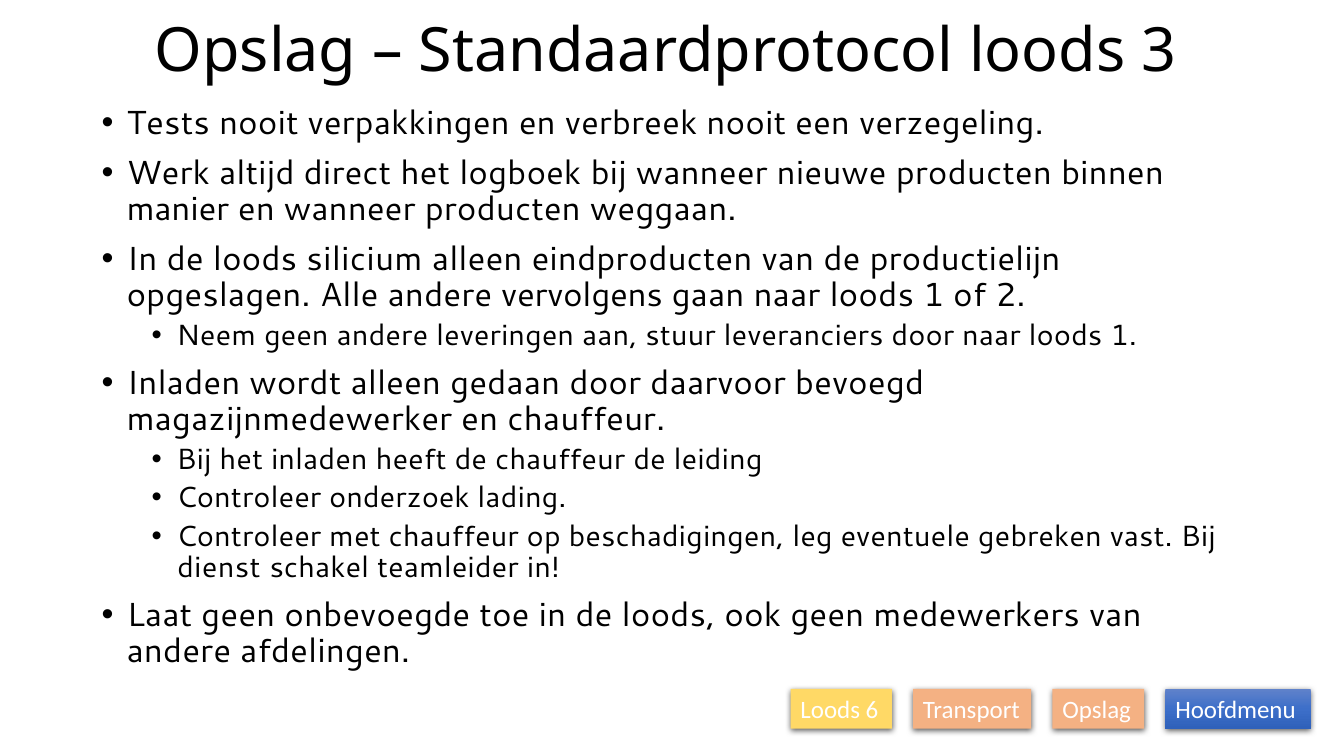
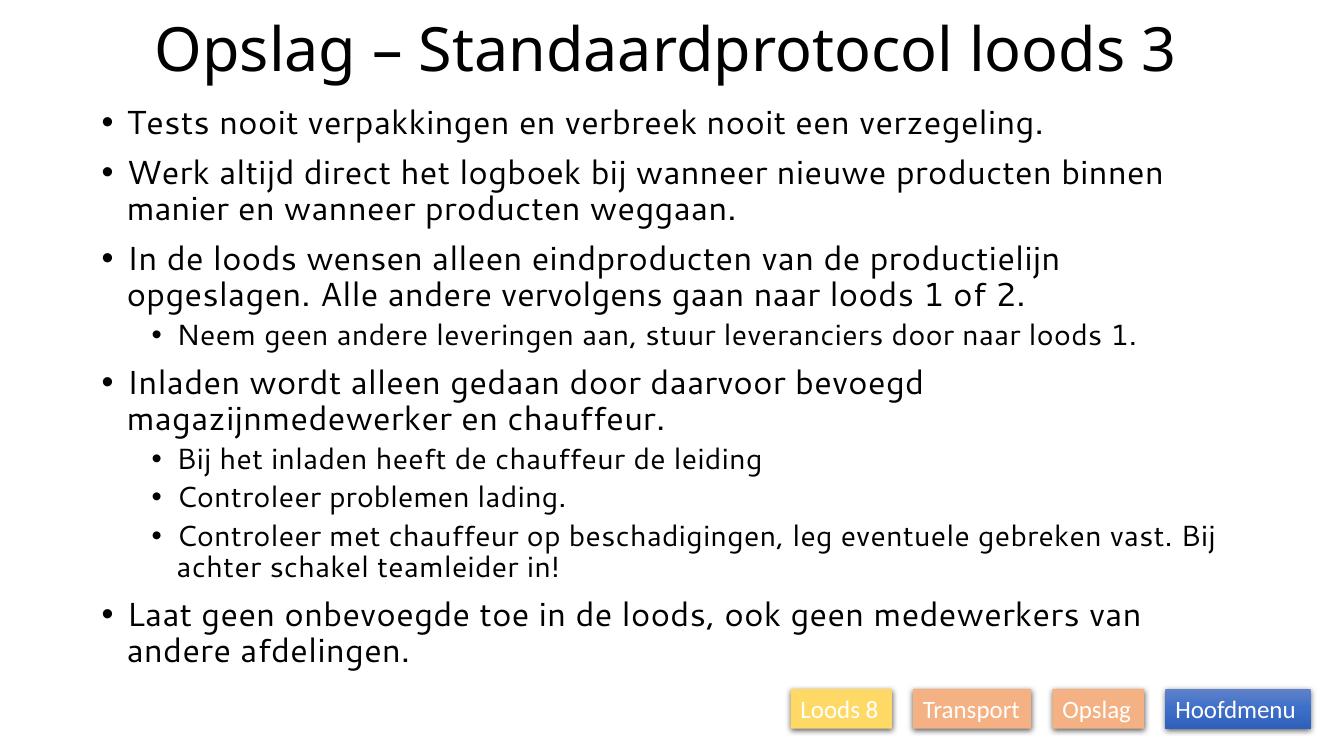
silicium: silicium -> wensen (365, 259)
onderzoek: onderzoek -> problemen (400, 498)
dienst: dienst -> achter (219, 568)
6: 6 -> 8 (872, 711)
